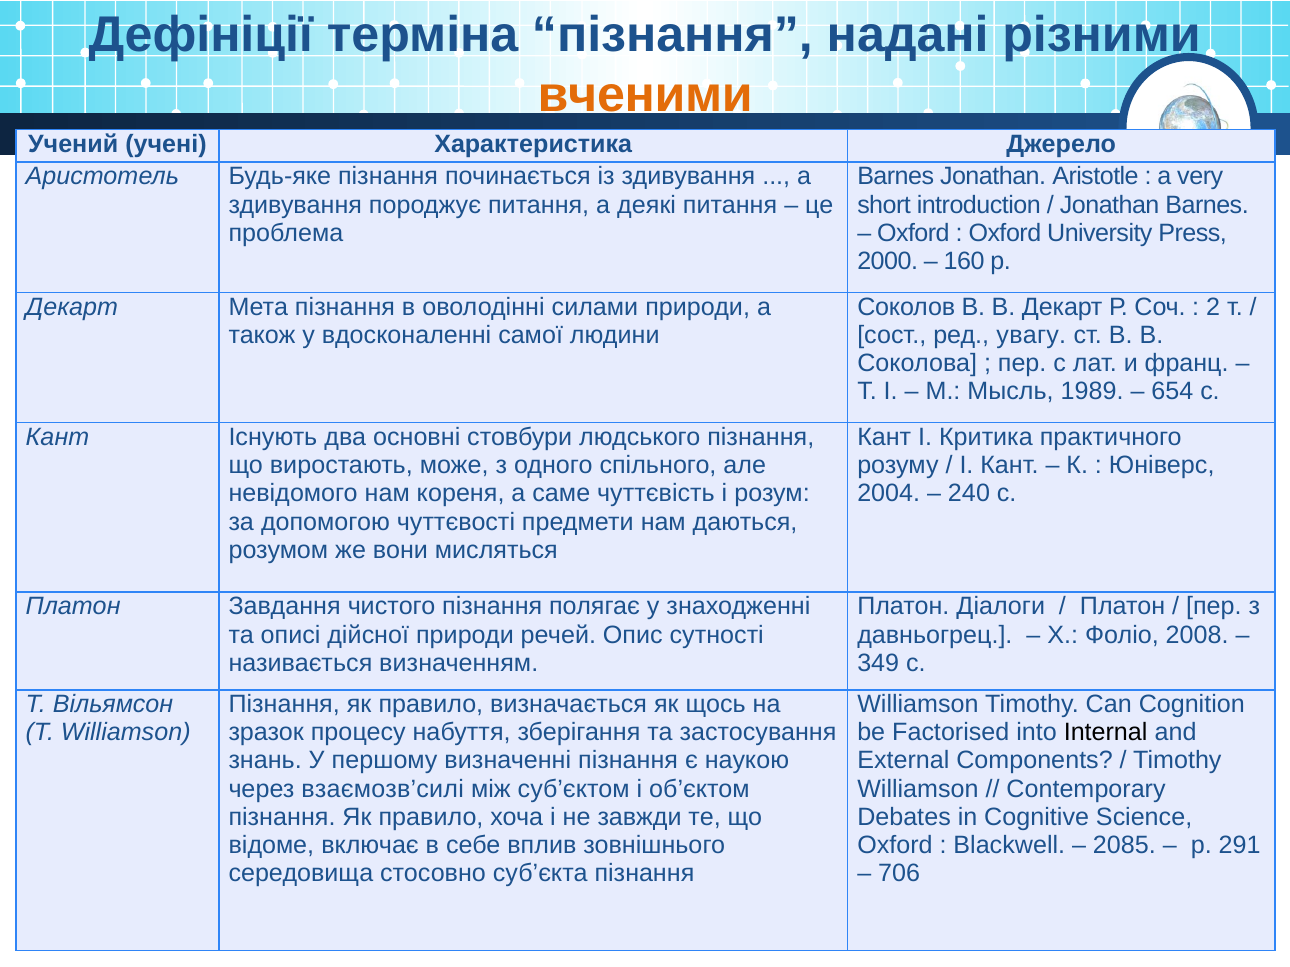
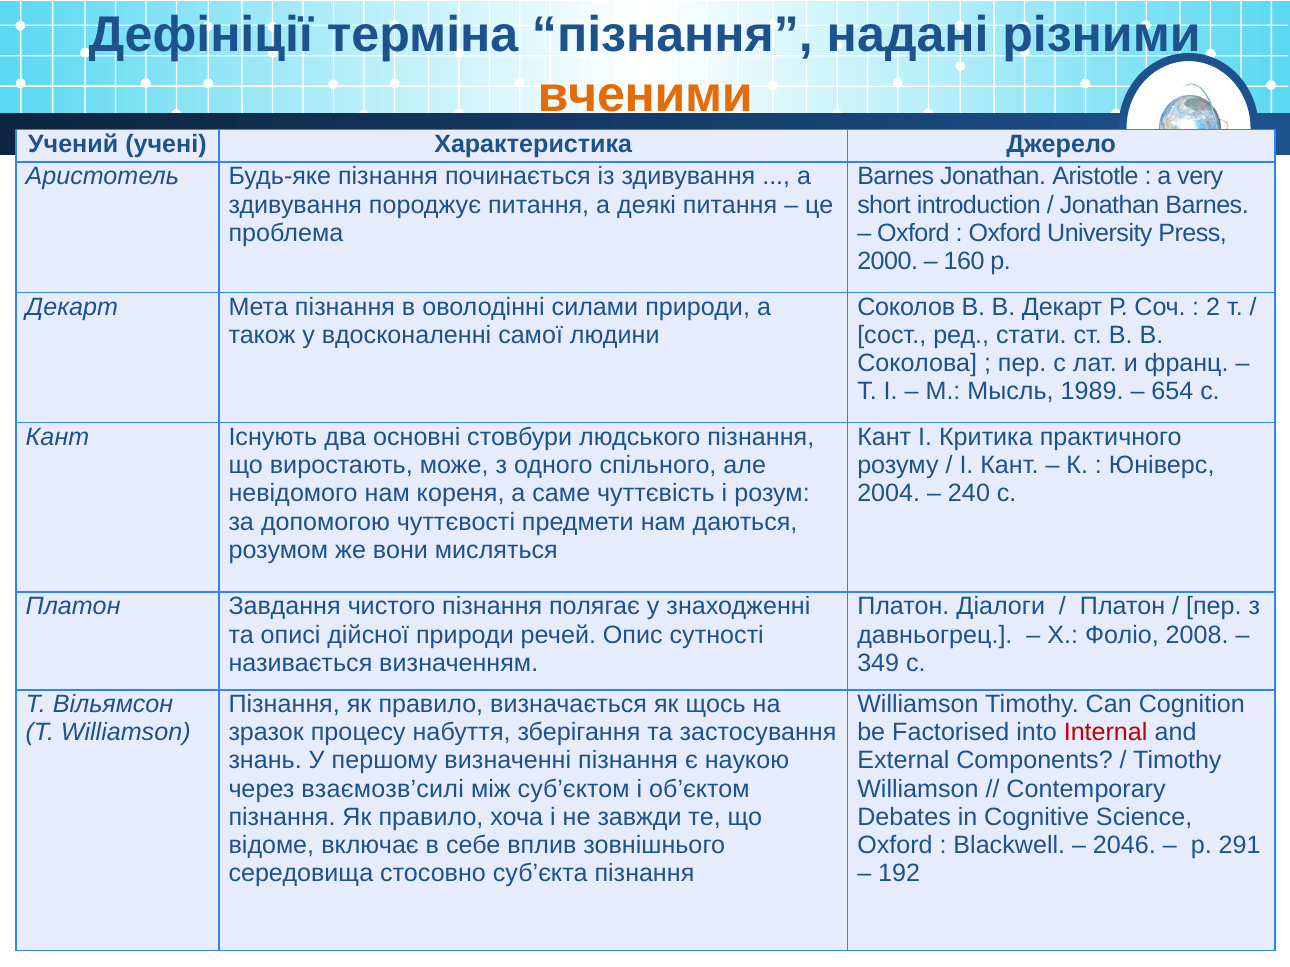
увагу: увагу -> стати (1031, 335)
Internal colour: black -> red (1106, 733)
2085: 2085 -> 2046 (1124, 846)
706: 706 -> 192 (899, 874)
